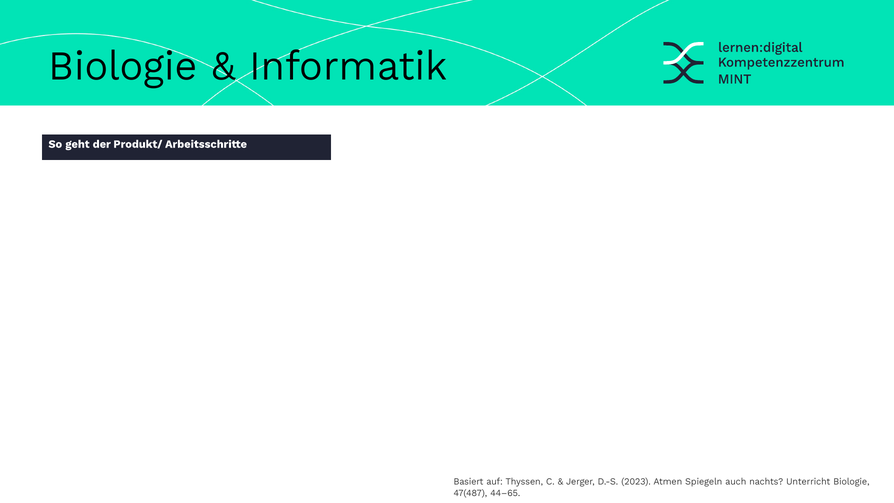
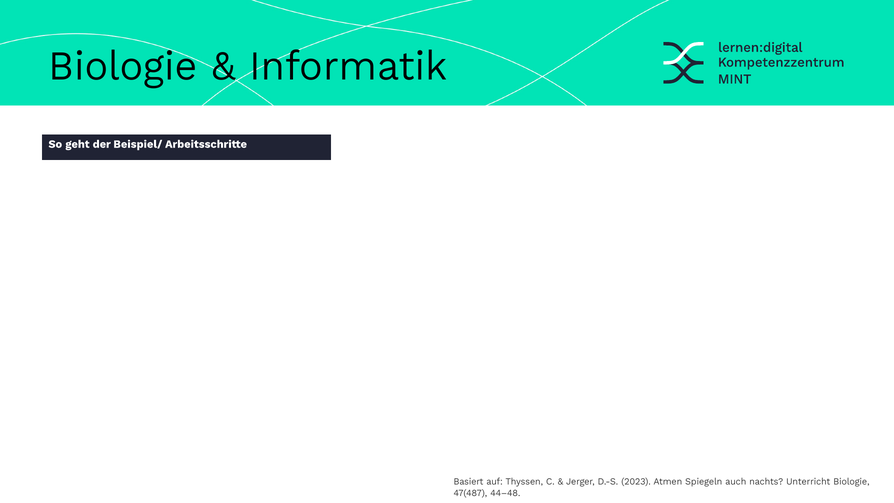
Produkt/: Produkt/ -> Beispiel/ (138, 144)
44–65: 44–65 -> 44–48 (505, 493)
